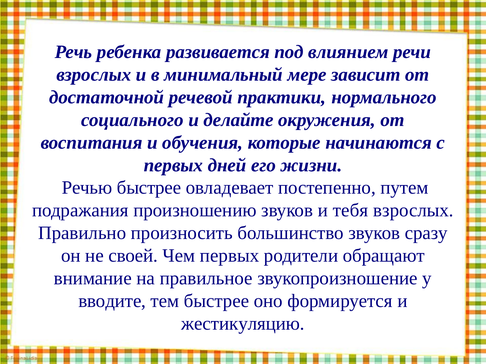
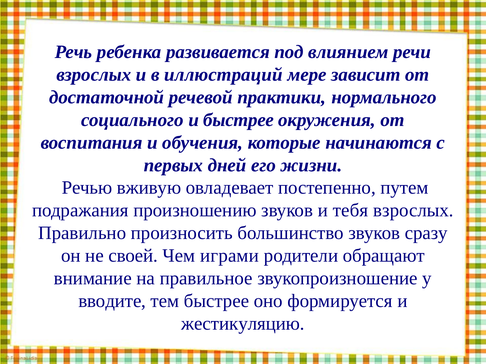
минимальный: минимальный -> иллюстраций (223, 75)
и делайте: делайте -> быстрее (239, 120)
Речью быстрее: быстрее -> вживую (149, 188)
Чем первых: первых -> играми (229, 256)
